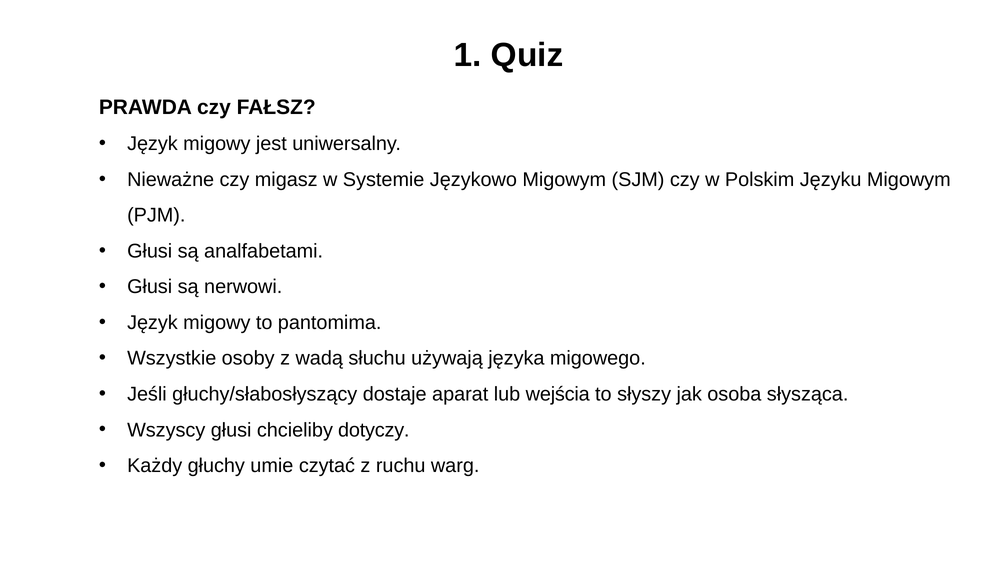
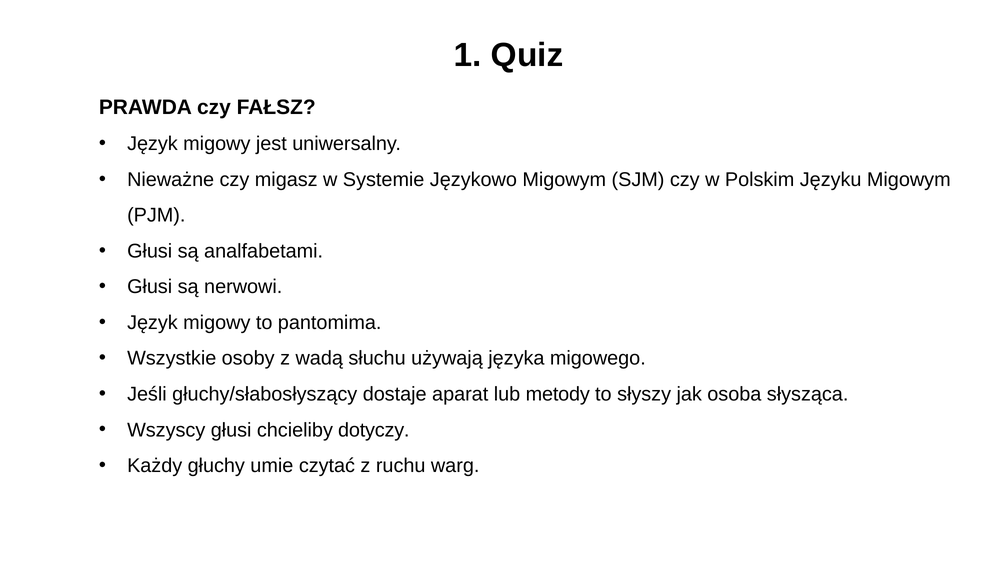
wejścia: wejścia -> metody (558, 394)
